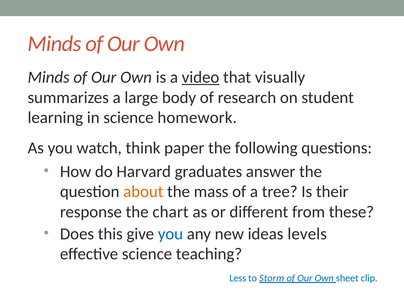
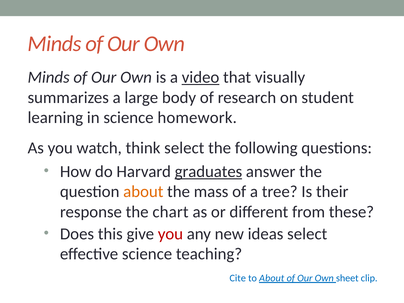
think paper: paper -> select (184, 148)
graduates underline: none -> present (208, 172)
you colour: blue -> red (170, 234)
ideas levels: levels -> select (307, 234)
Less: Less -> Cite (238, 278)
to Storm: Storm -> About (272, 278)
